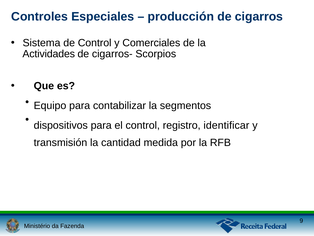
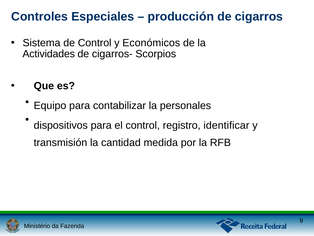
Comerciales: Comerciales -> Económicos (151, 43)
segmentos: segmentos -> personales (186, 106)
